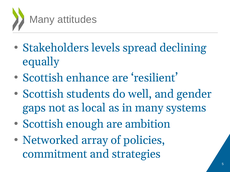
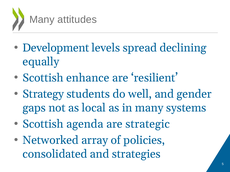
Stakeholders: Stakeholders -> Development (56, 48)
Scottish: Scottish -> Strategy (43, 94)
enough: enough -> agenda (85, 124)
ambition: ambition -> strategic (148, 124)
commitment: commitment -> consolidated (55, 154)
